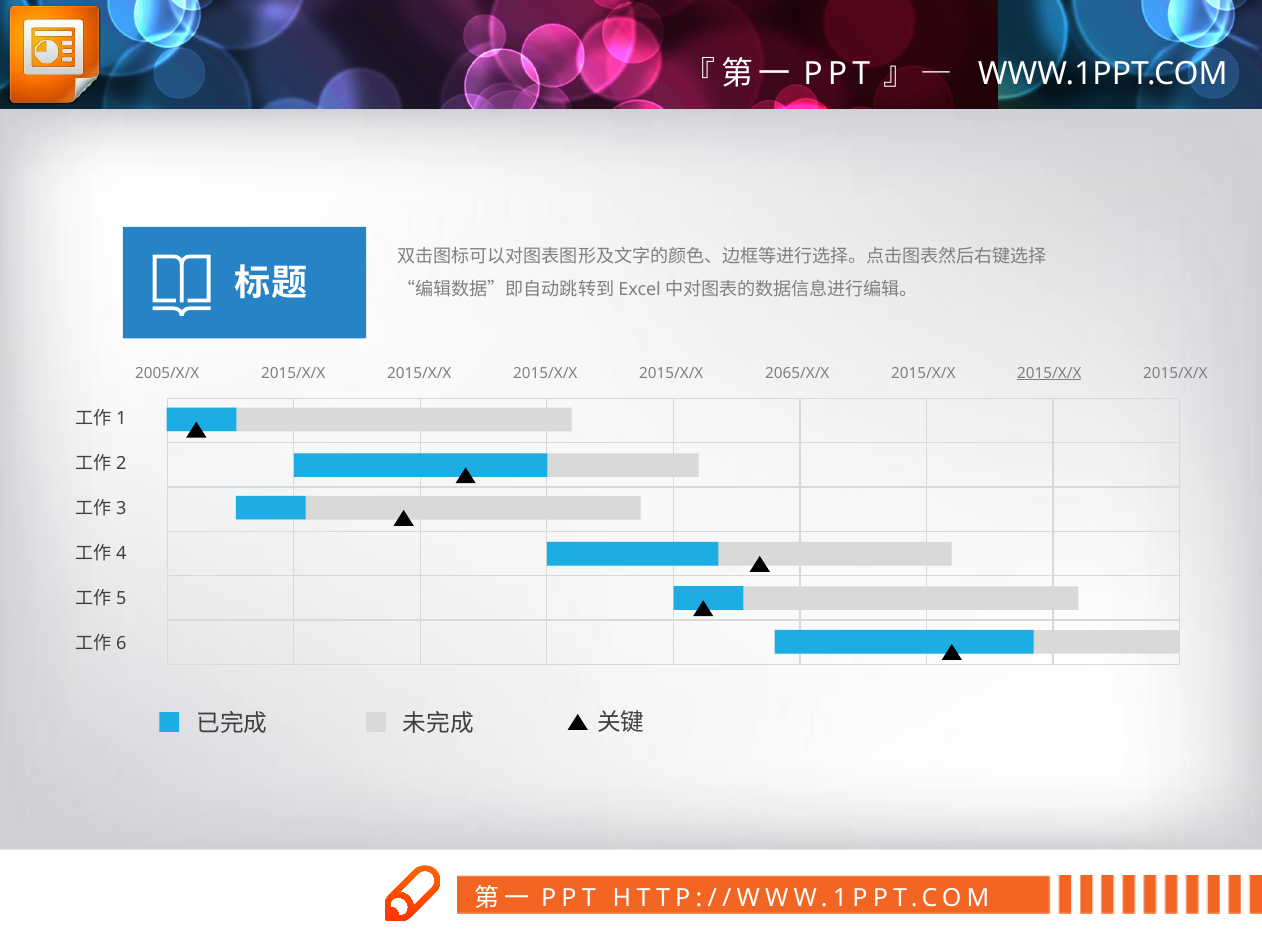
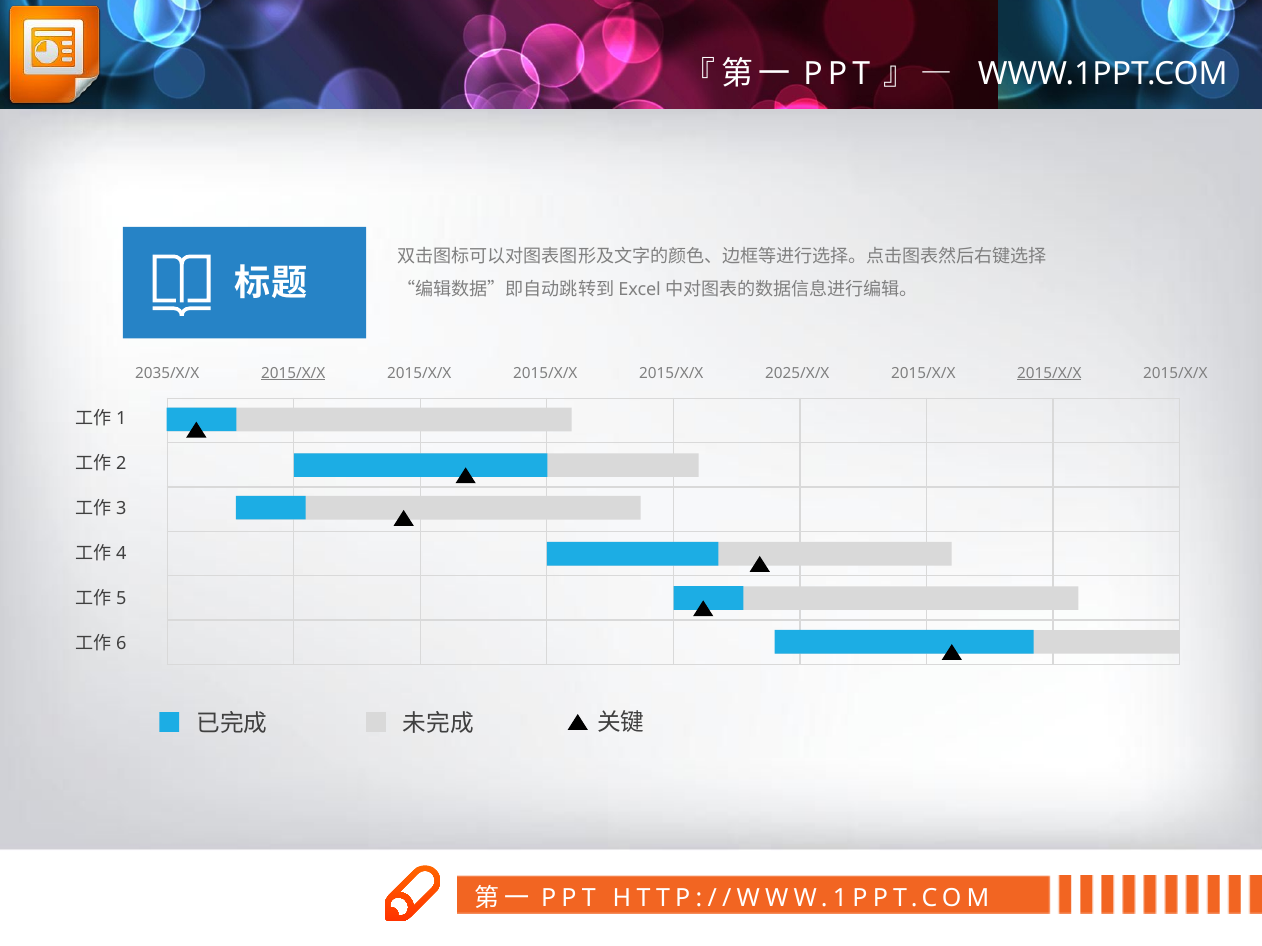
2005/X/X: 2005/X/X -> 2035/X/X (167, 373)
2015/X/X underline: none -> present (293, 373)
2065/X/X: 2065/X/X -> 2025/X/X (797, 373)
